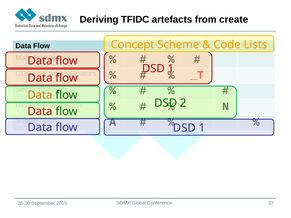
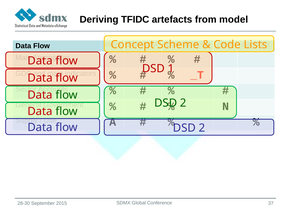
create: create -> model (234, 19)
Data colour: orange -> red (40, 95)
1: 1 -> 2 (202, 128)
